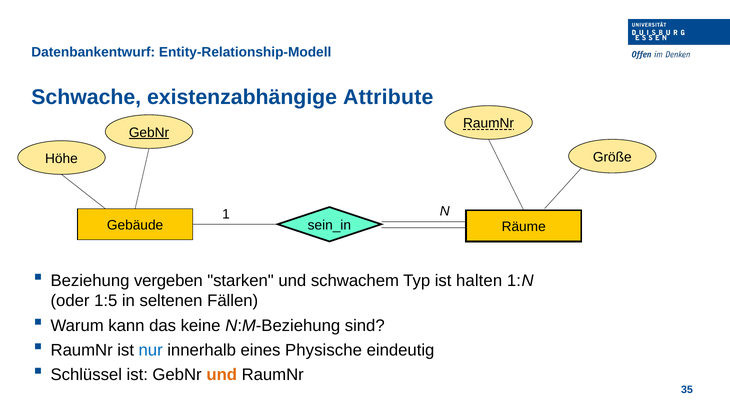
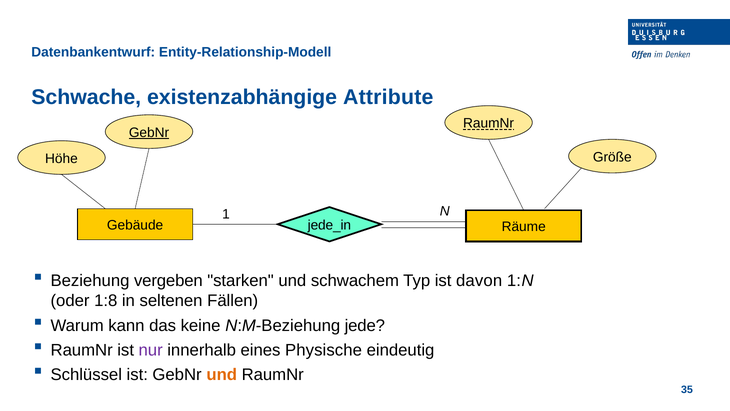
sein_in: sein_in -> jede_in (329, 225)
halten: halten -> davon (479, 281)
1:5: 1:5 -> 1:8 (106, 301)
sind: sind -> jede (365, 325)
nur colour: blue -> purple (151, 350)
